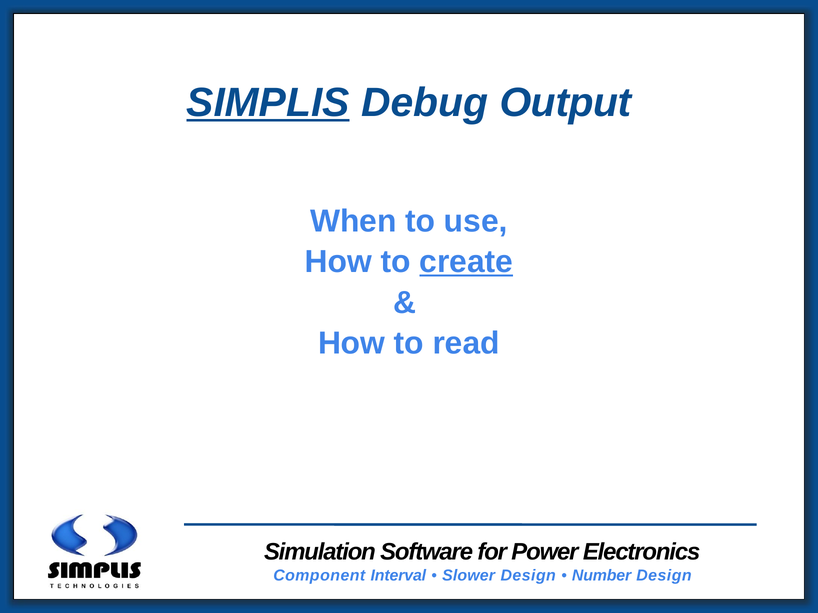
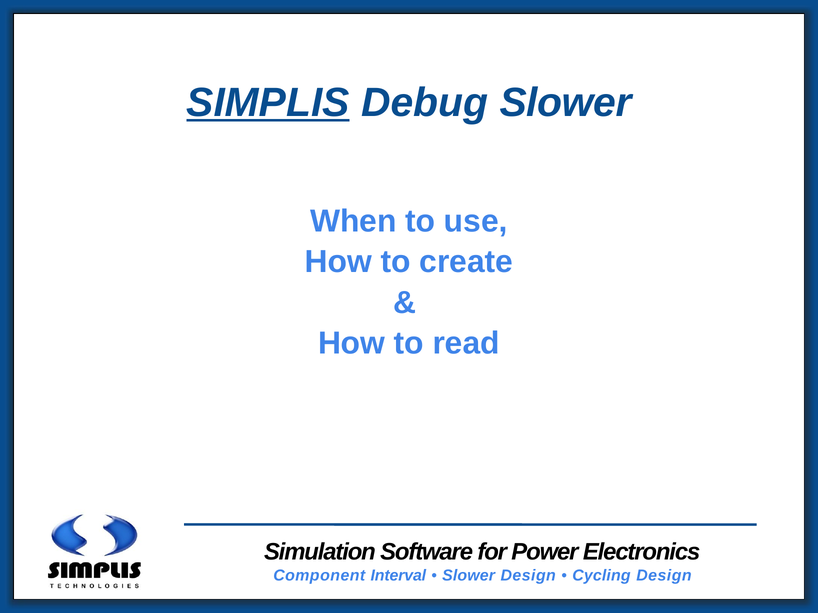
Debug Output: Output -> Slower (566, 103)
create underline: present -> none (466, 262)
Number: Number -> Cycling (601, 576)
